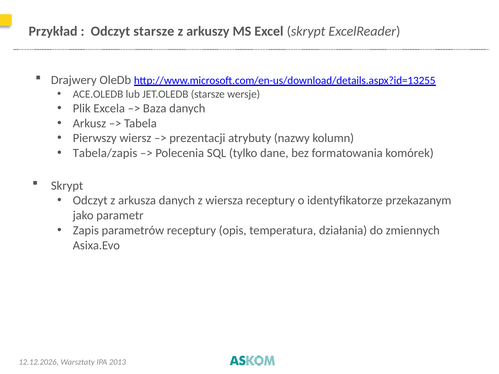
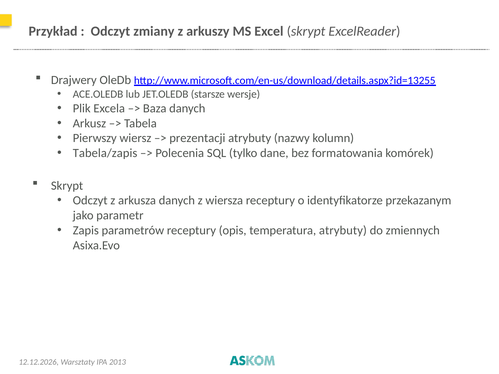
Odczyt starsze: starsze -> zmiany (154, 31)
temperatura działania: działania -> atrybuty (343, 231)
